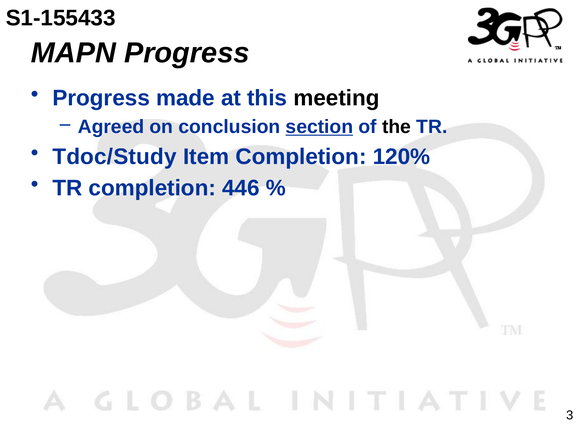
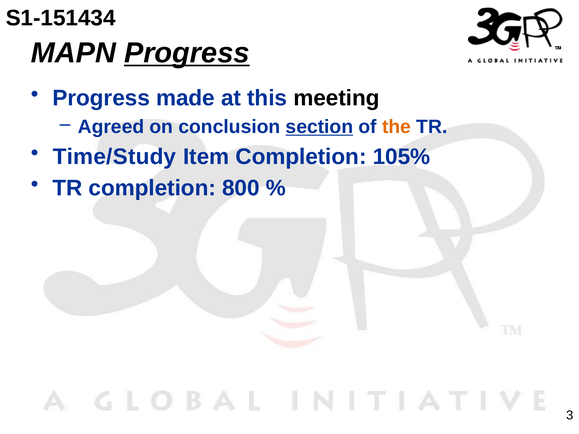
S1-155433: S1-155433 -> S1-151434 (61, 18)
Progress underline: none -> present (187, 53)
the colour: black -> orange (396, 127)
Tdoc/Study: Tdoc/Study -> Time/Study (115, 157)
120%: 120% -> 105% (401, 157)
446: 446 -> 800 (241, 188)
